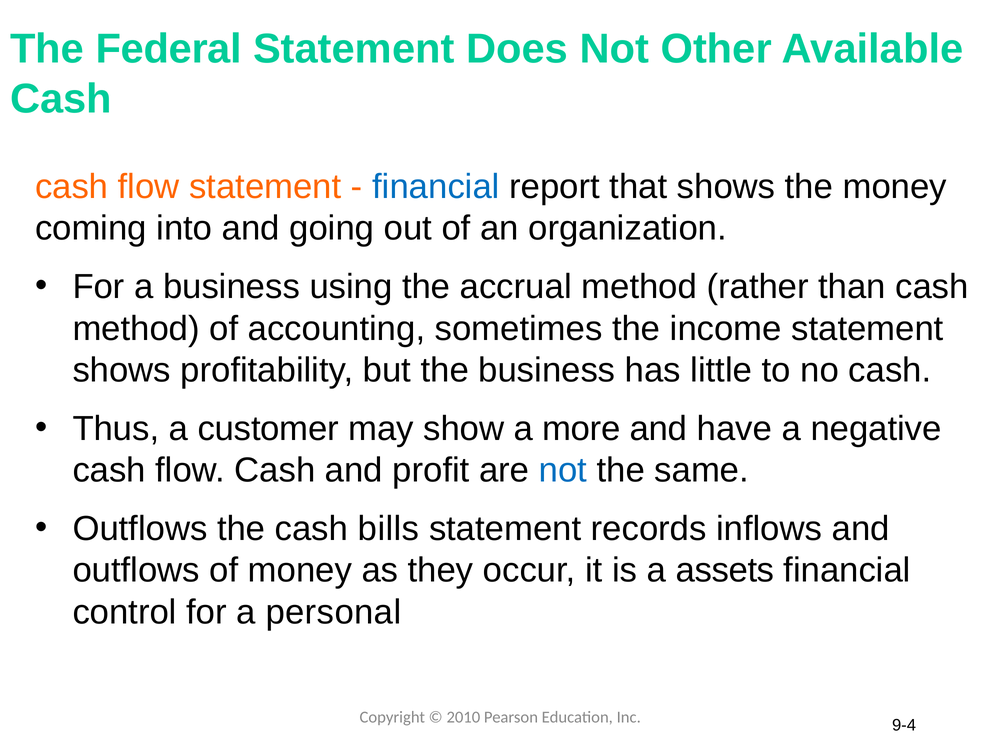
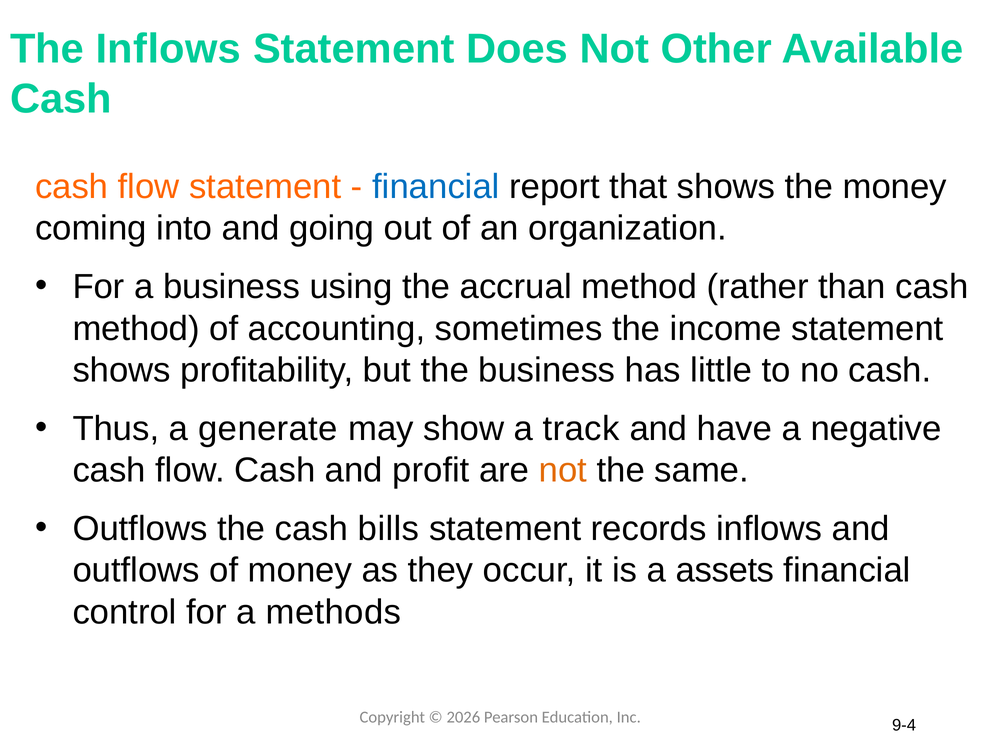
The Federal: Federal -> Inflows (168, 49)
customer: customer -> generate (268, 429)
more: more -> track (581, 429)
not colour: blue -> orange (563, 470)
personal: personal -> methods (334, 612)
2010: 2010 -> 2026 (463, 717)
